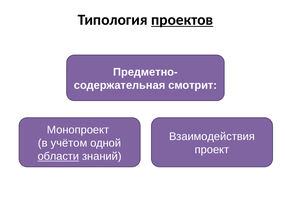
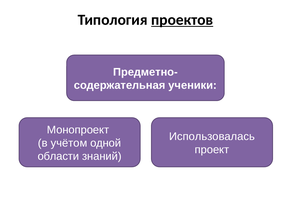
смотрит: смотрит -> ученики (193, 86)
Взаимодействия: Взаимодействия -> Использовалась (212, 137)
области underline: present -> none (58, 157)
